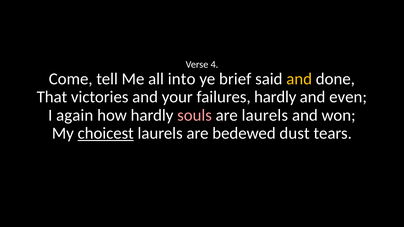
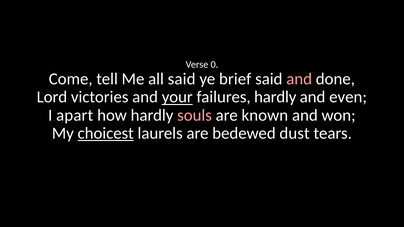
4: 4 -> 0 (214, 65)
all into: into -> said (182, 79)
and colour: yellow -> pink (299, 79)
That: That -> Lord (52, 97)
your underline: none -> present (177, 97)
again: again -> apart (75, 115)
are laurels: laurels -> known (265, 115)
